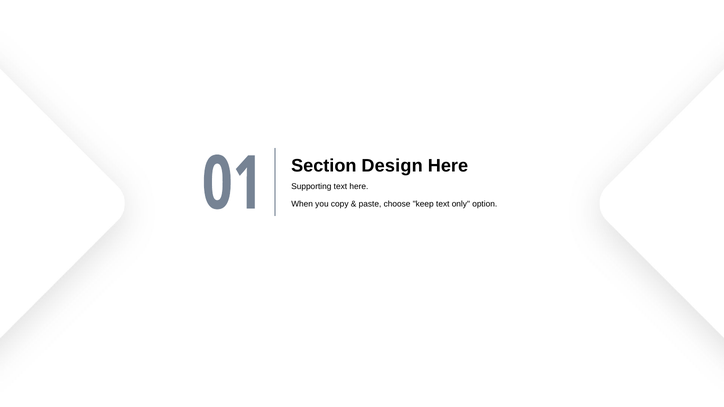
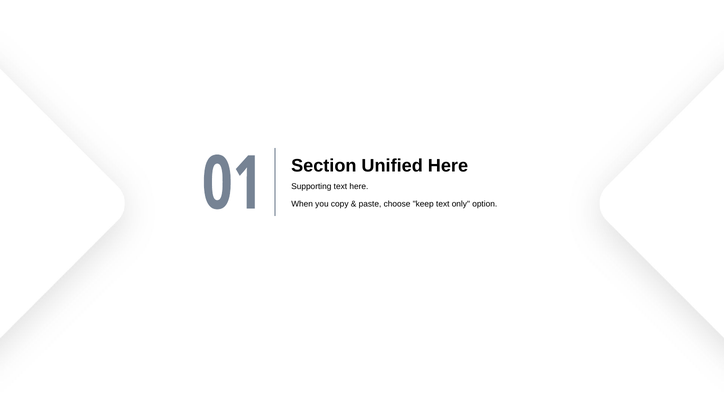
Design: Design -> Unified (392, 166)
